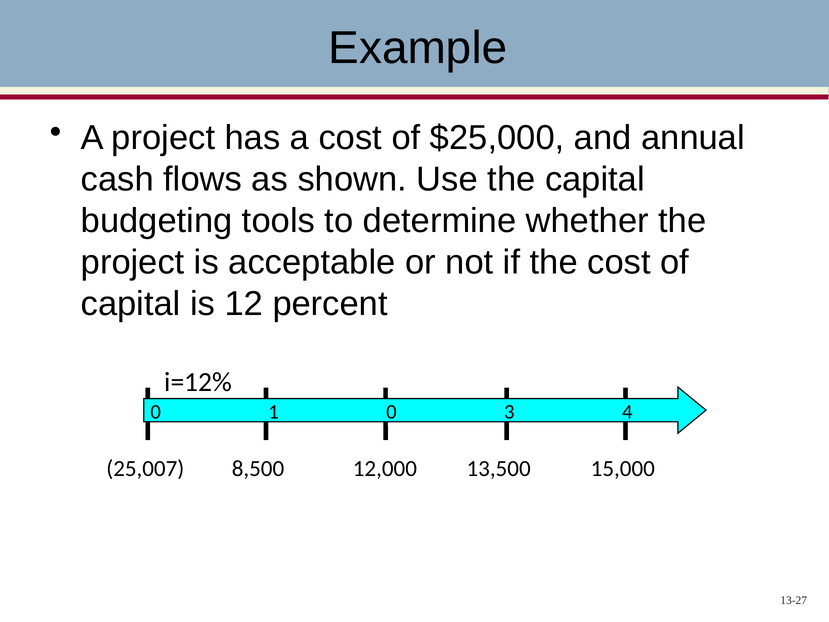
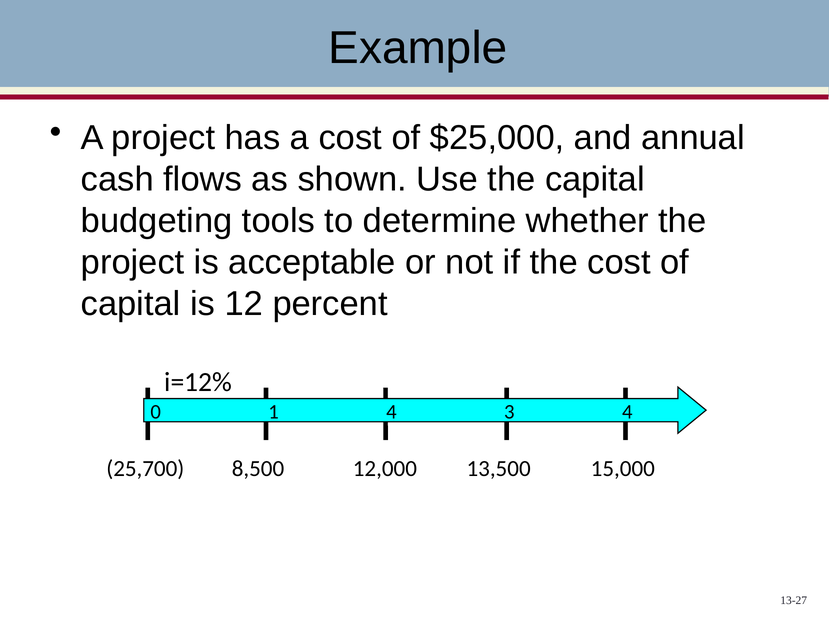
1 0: 0 -> 4 (391, 412)
25,007: 25,007 -> 25,700 (145, 468)
